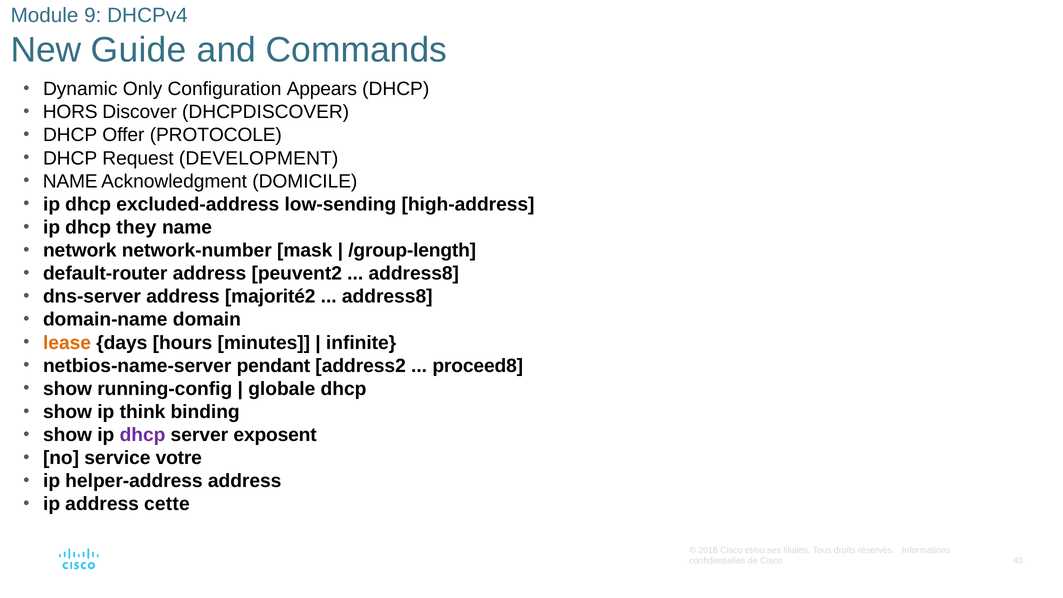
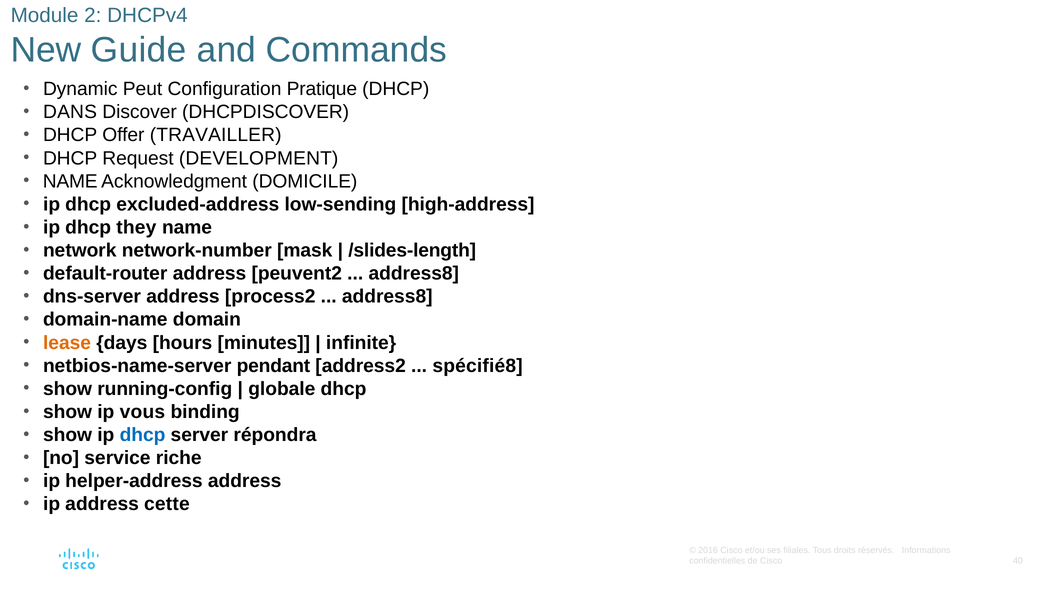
9: 9 -> 2 (93, 16)
Only: Only -> Peut (143, 89)
Appears: Appears -> Pratique (322, 89)
HORS: HORS -> DANS (70, 112)
PROTOCOLE: PROTOCOLE -> TRAVAILLER (216, 135)
/group-length: /group-length -> /slides-length (412, 250)
majorité2: majorité2 -> process2 (270, 297)
proceed8: proceed8 -> spécifié8 (478, 366)
think: think -> vous (142, 412)
dhcp colour: purple -> blue (143, 435)
exposent: exposent -> répondra (275, 435)
votre: votre -> riche (179, 458)
